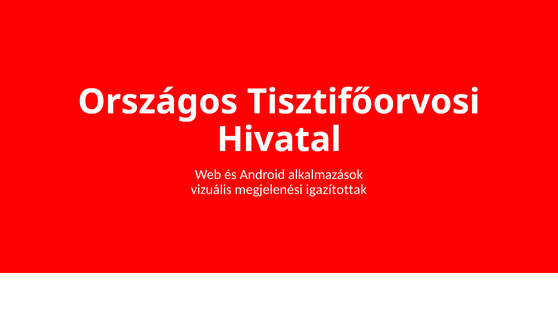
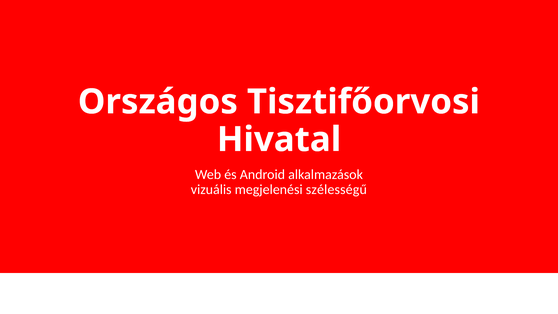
igazítottak: igazítottak -> szélességű (336, 189)
